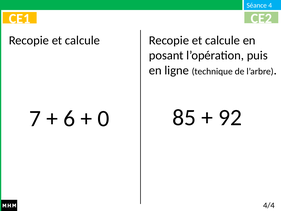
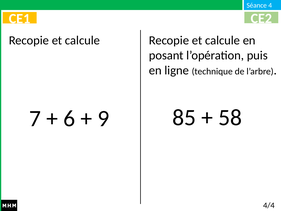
92: 92 -> 58 (230, 117)
0: 0 -> 9 (103, 118)
